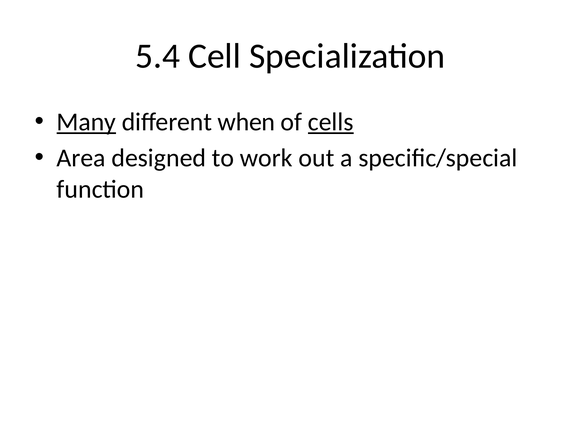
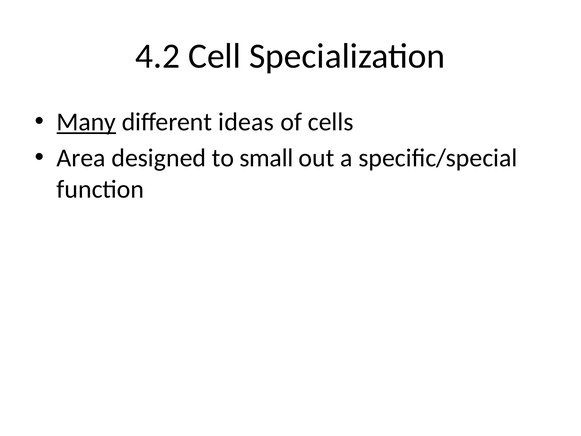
5.4: 5.4 -> 4.2 (158, 56)
when: when -> ideas (246, 122)
cells underline: present -> none (331, 122)
work: work -> small (266, 158)
